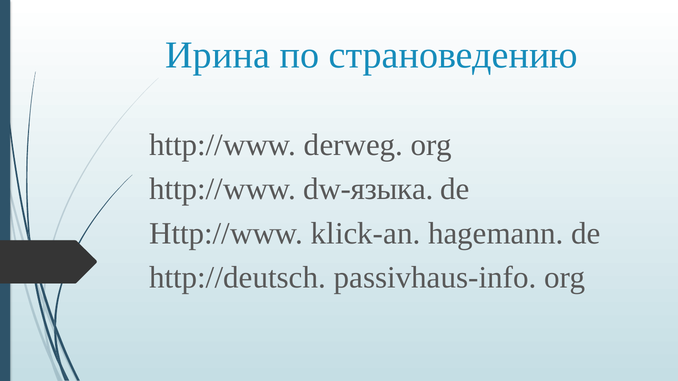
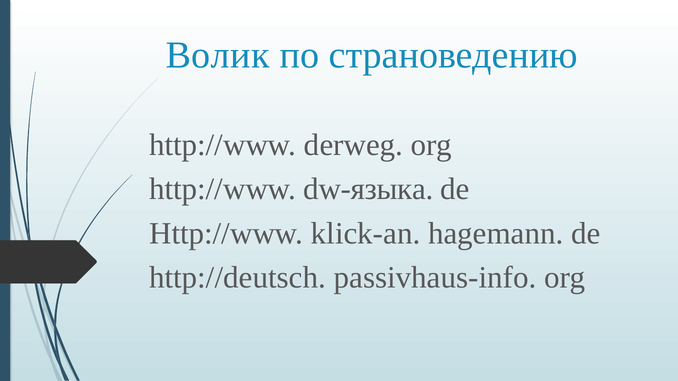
Ирина: Ирина -> Волик (218, 55)
